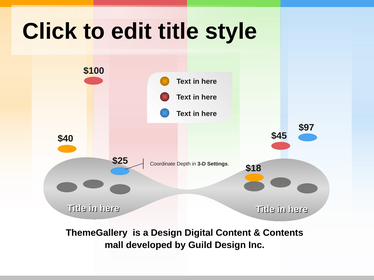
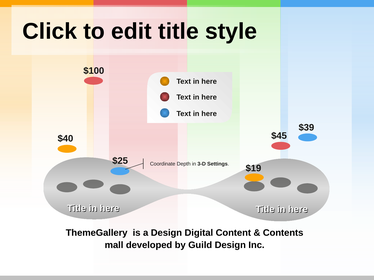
$97: $97 -> $39 (306, 128)
$18: $18 -> $19 (253, 169)
